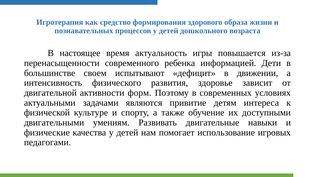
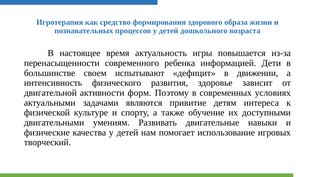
педагогами: педагогами -> творческий (47, 143)
